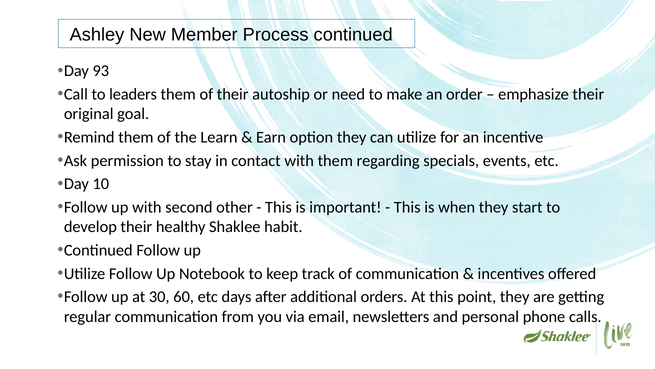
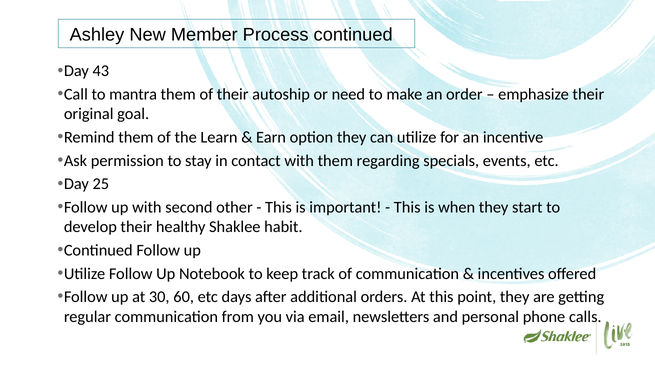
93: 93 -> 43 (101, 71)
leaders: leaders -> mantra (133, 94)
10: 10 -> 25 (101, 184)
